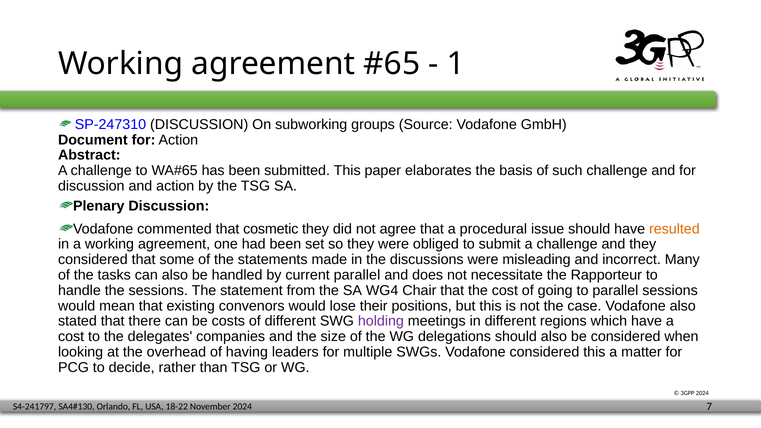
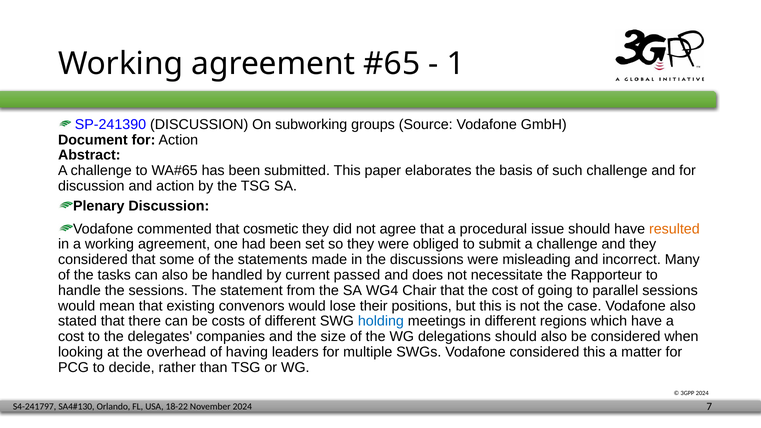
SP-247310: SP-247310 -> SP-241390 (110, 124)
current parallel: parallel -> passed (357, 275)
holding colour: purple -> blue (381, 321)
